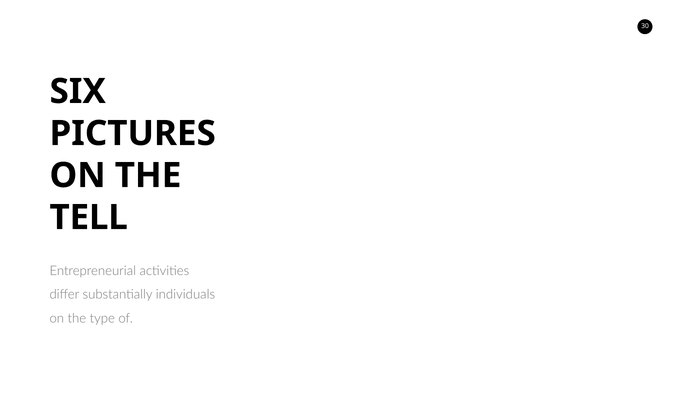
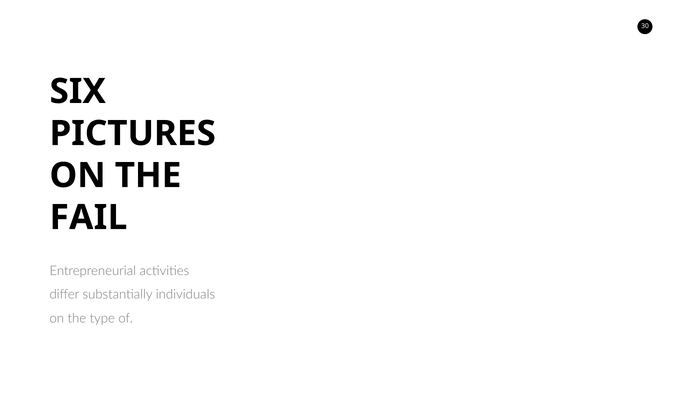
TELL: TELL -> FAIL (88, 217)
